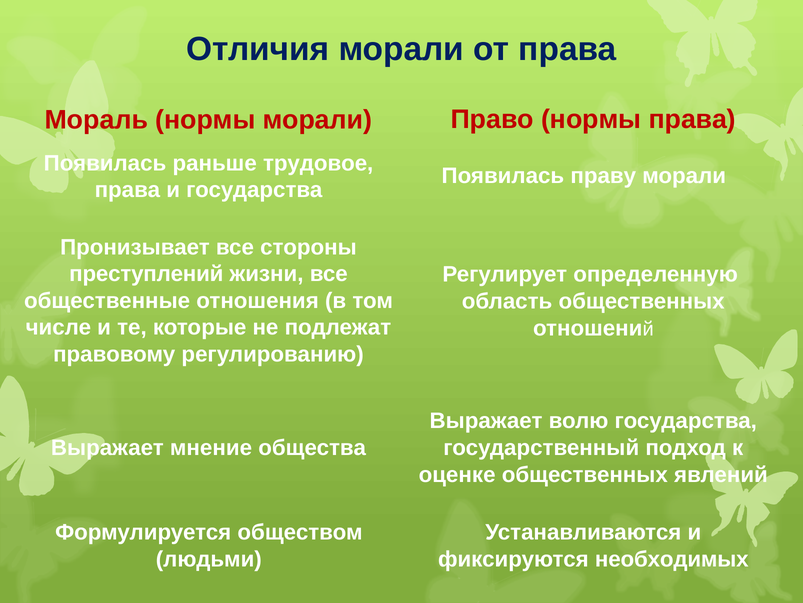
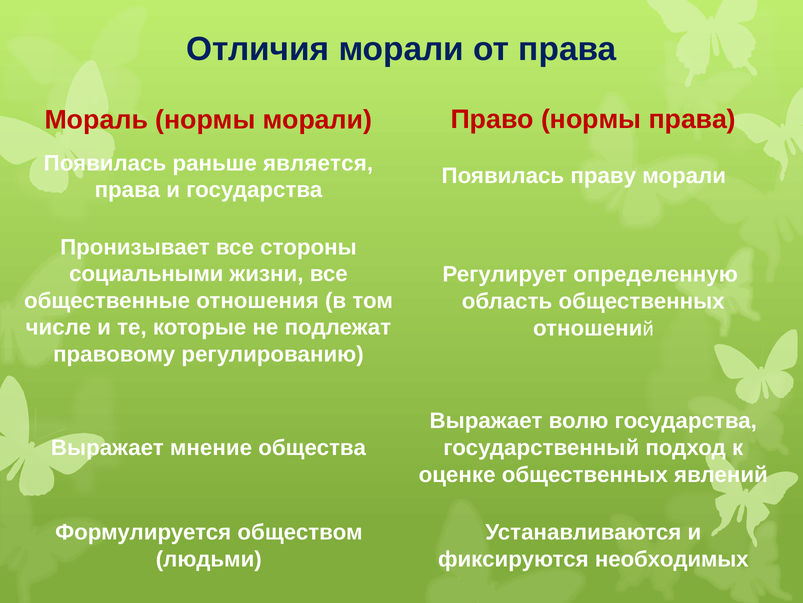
трудовое: трудовое -> является (318, 163)
преступлений: преступлений -> социальными (146, 274)
